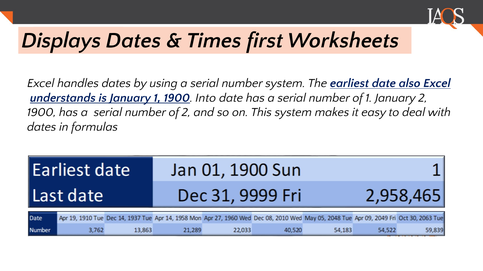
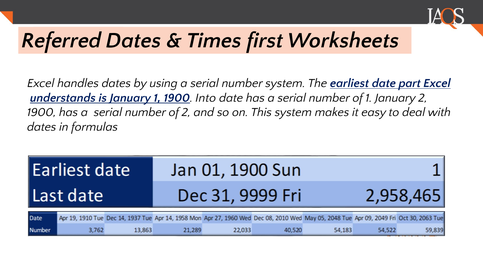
Displays: Displays -> Referred (61, 40)
also: also -> part (410, 84)
